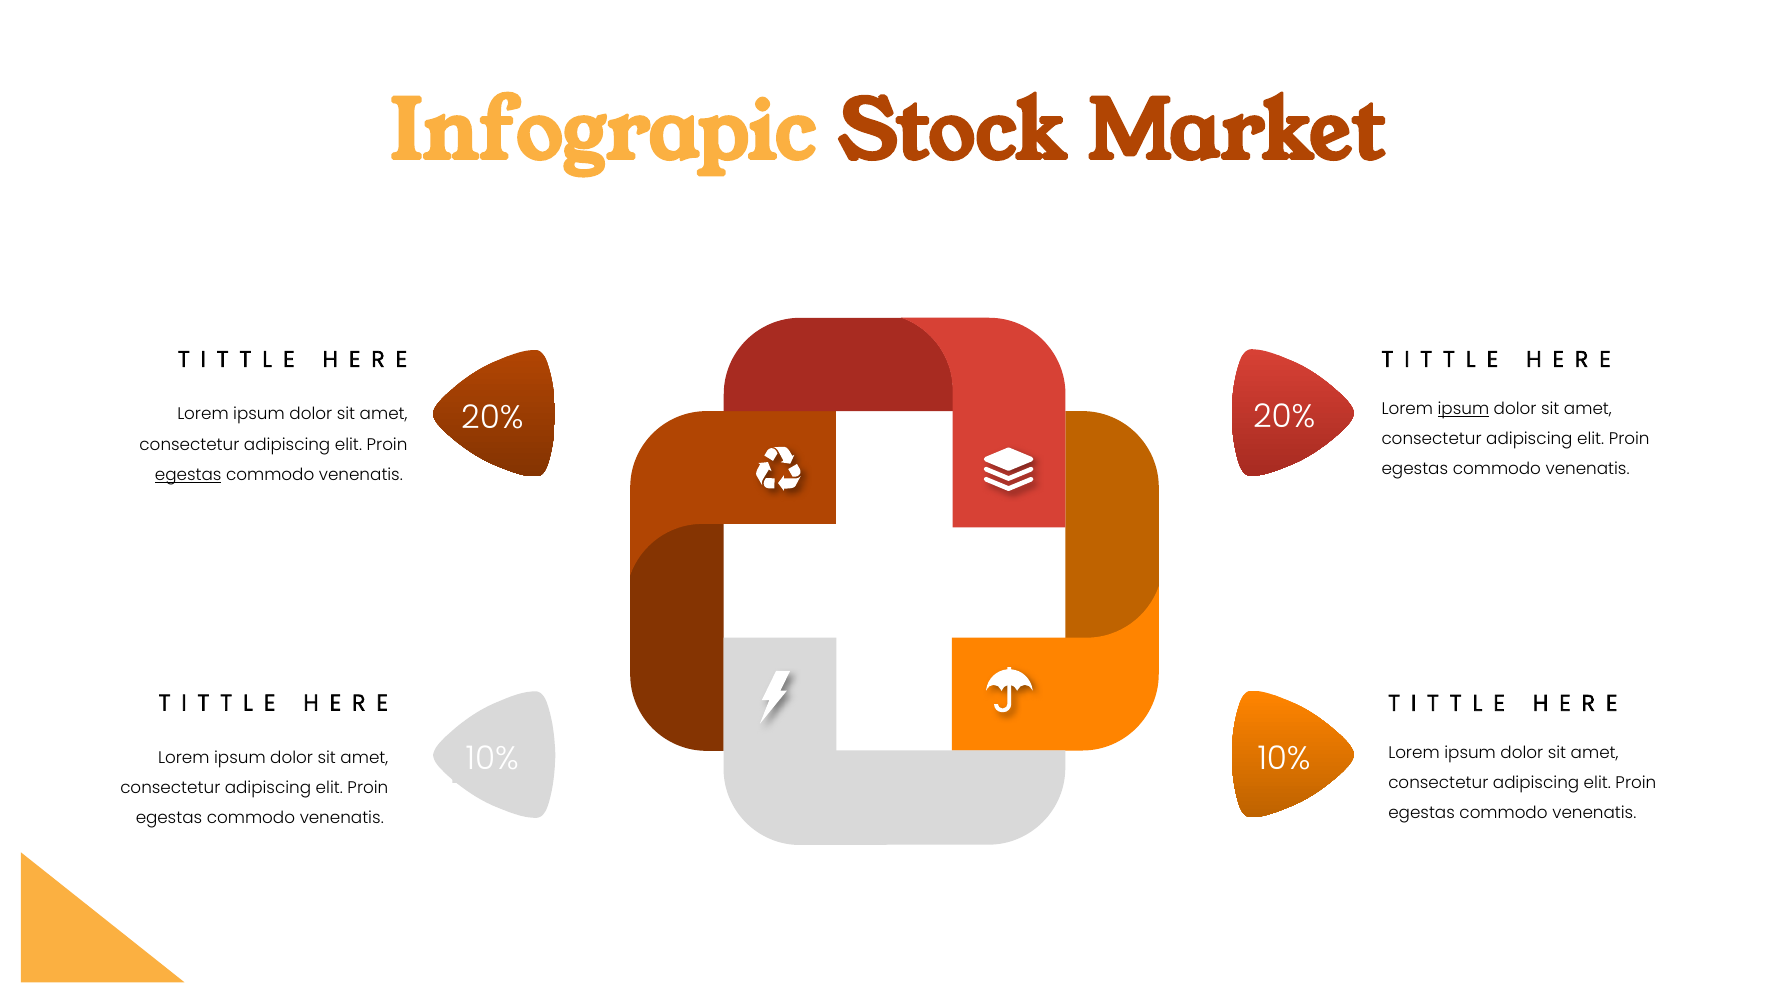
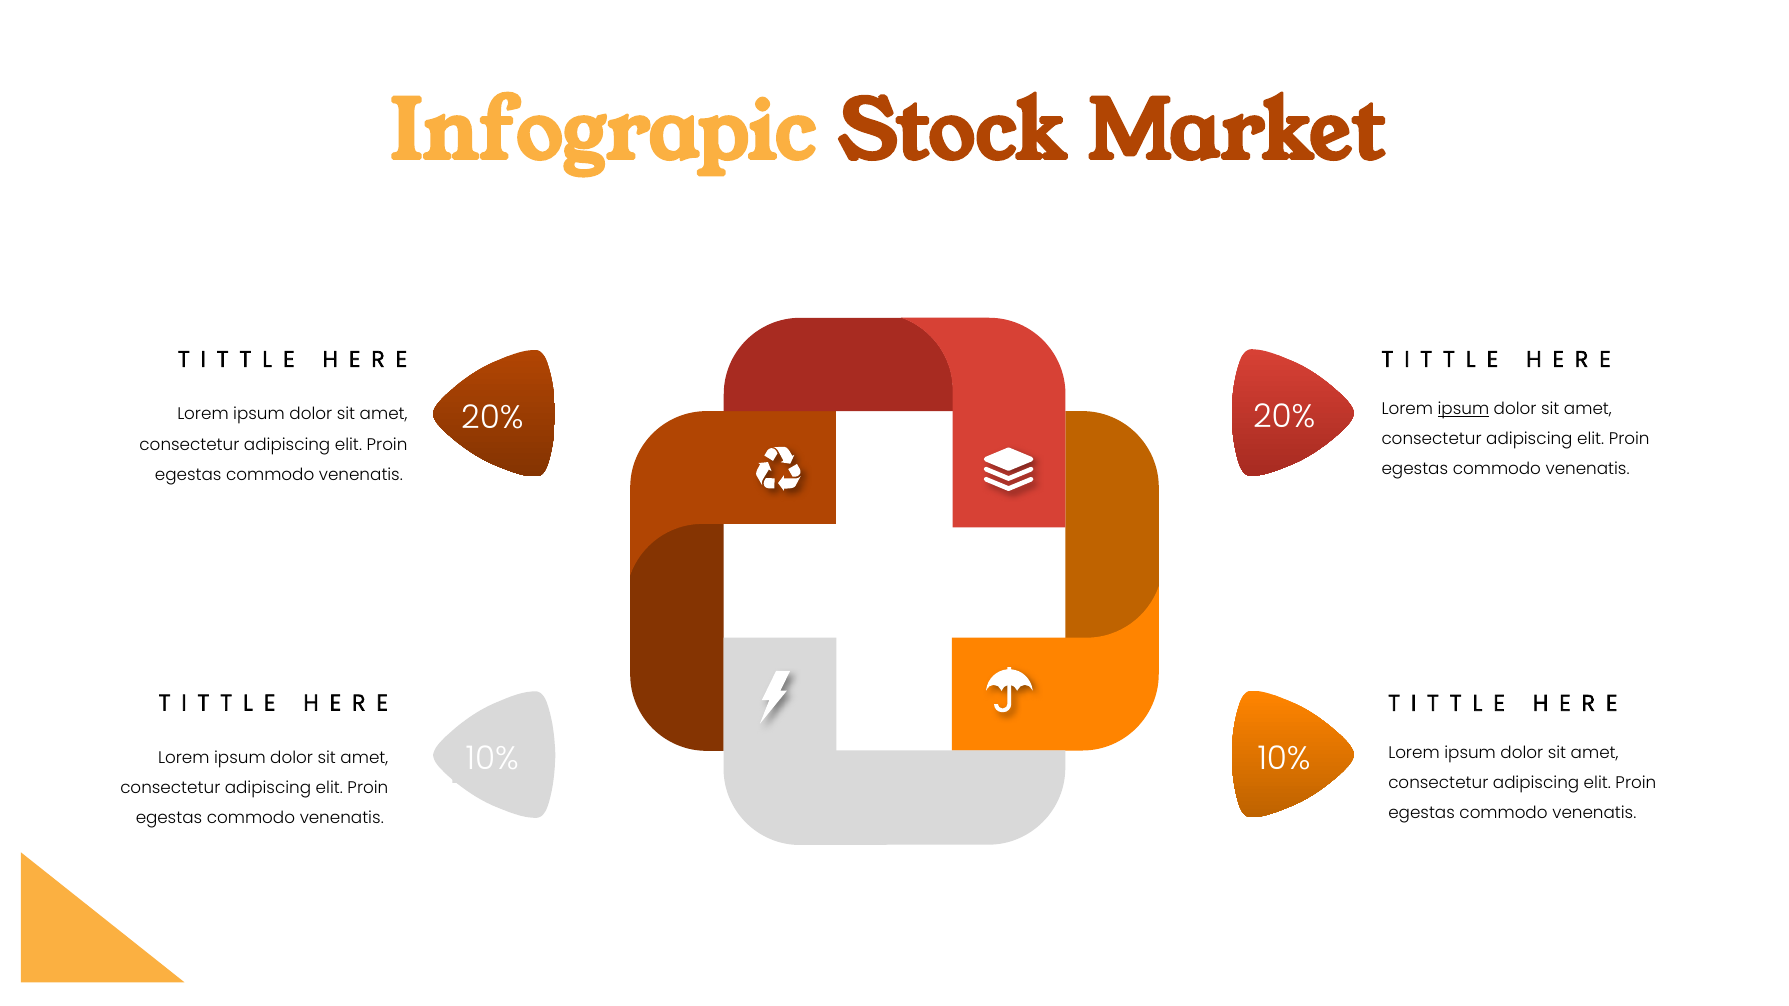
egestas underline: present -> none (188, 475)
